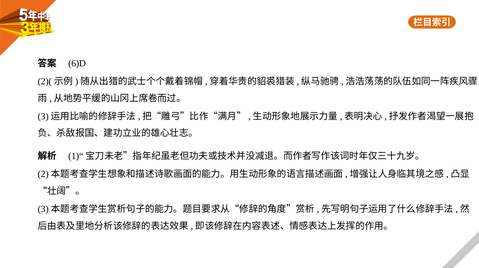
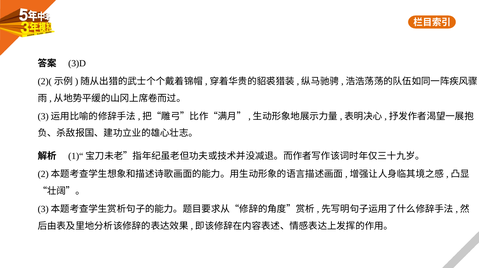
6)D: 6)D -> 3)D (77, 63)
